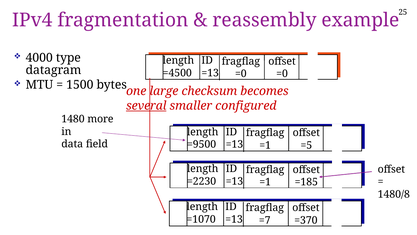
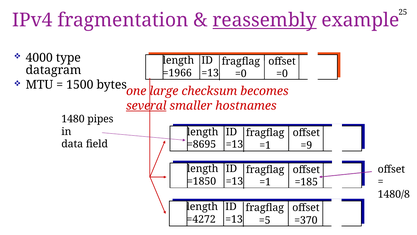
reassembly underline: none -> present (265, 20)
=4500: =4500 -> =1966 (177, 73)
configured: configured -> hostnames (246, 106)
more: more -> pipes (100, 119)
=9500: =9500 -> =8695 (202, 144)
=5: =5 -> =9 (306, 145)
=2230: =2230 -> =1850 (202, 181)
=1070: =1070 -> =4272 (201, 219)
=7: =7 -> =5 (265, 220)
